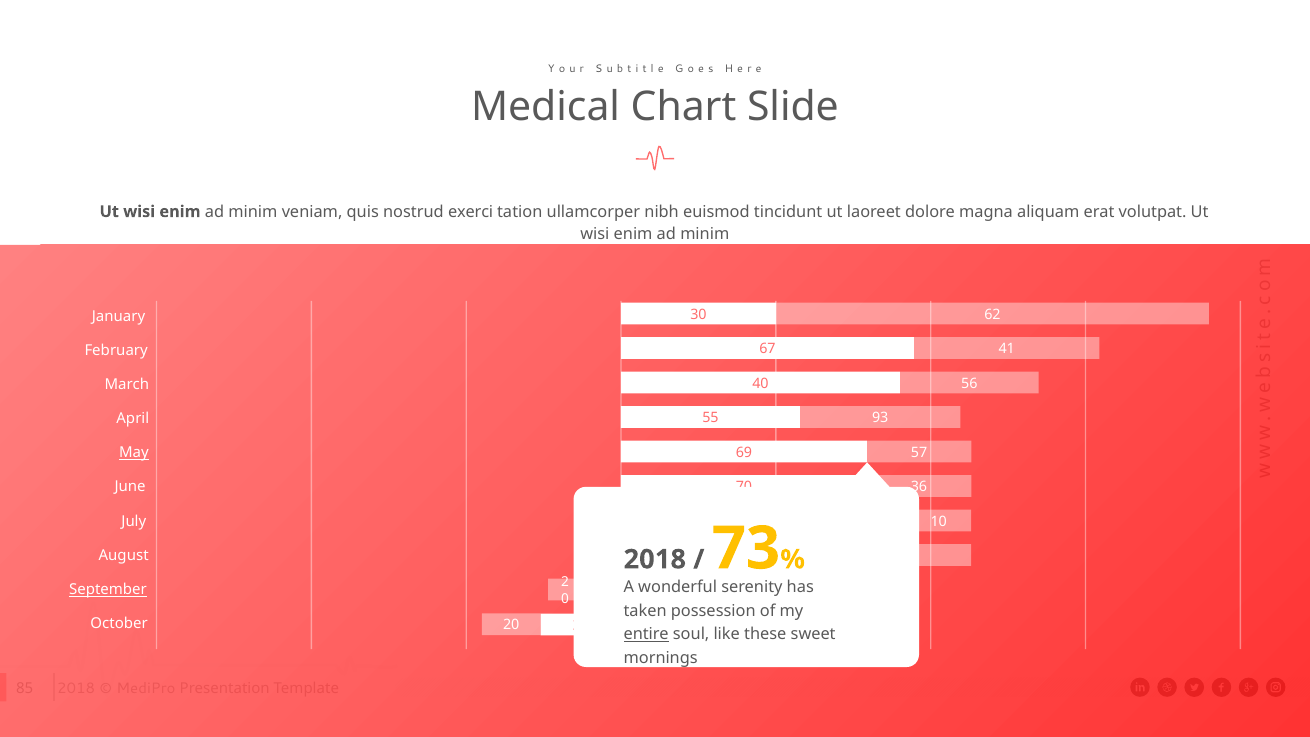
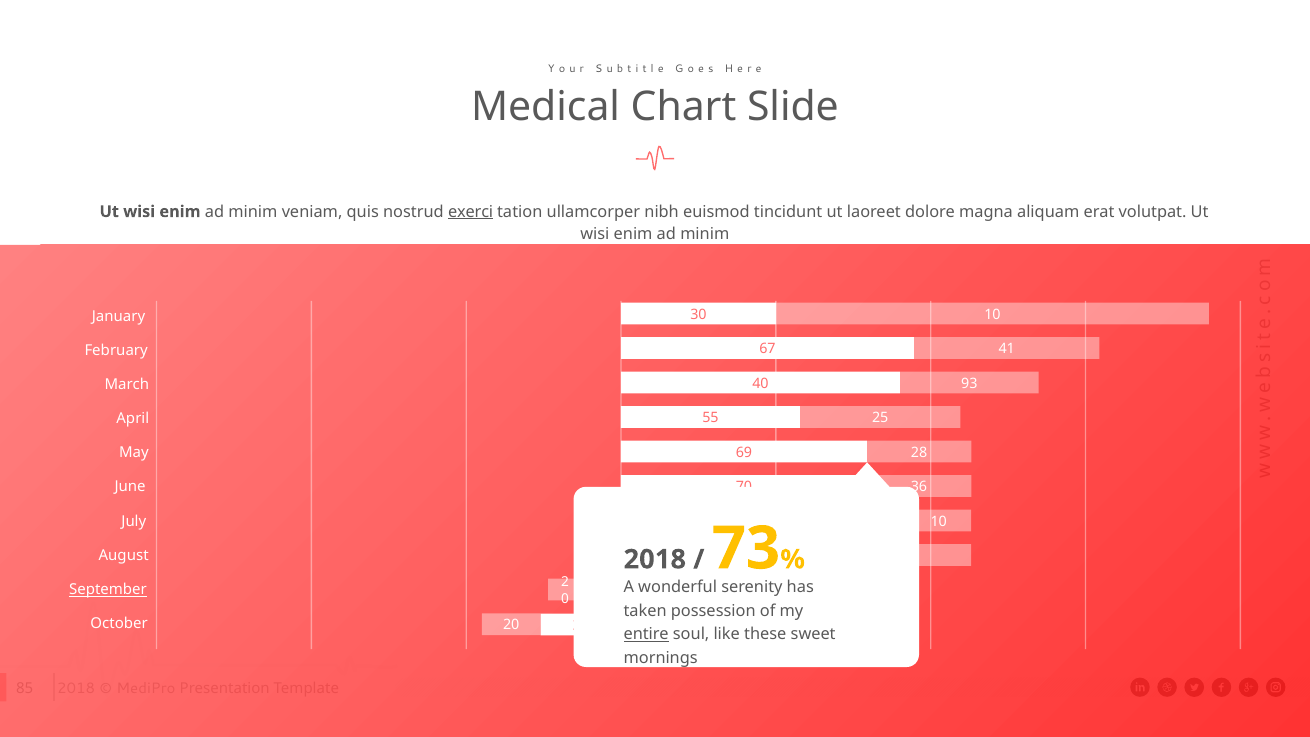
exerci underline: none -> present (471, 212)
30 62: 62 -> 10 (992, 315)
56: 56 -> 93 (969, 383)
93: 93 -> 25 (880, 418)
57: 57 -> 28 (919, 452)
May underline: present -> none (134, 453)
